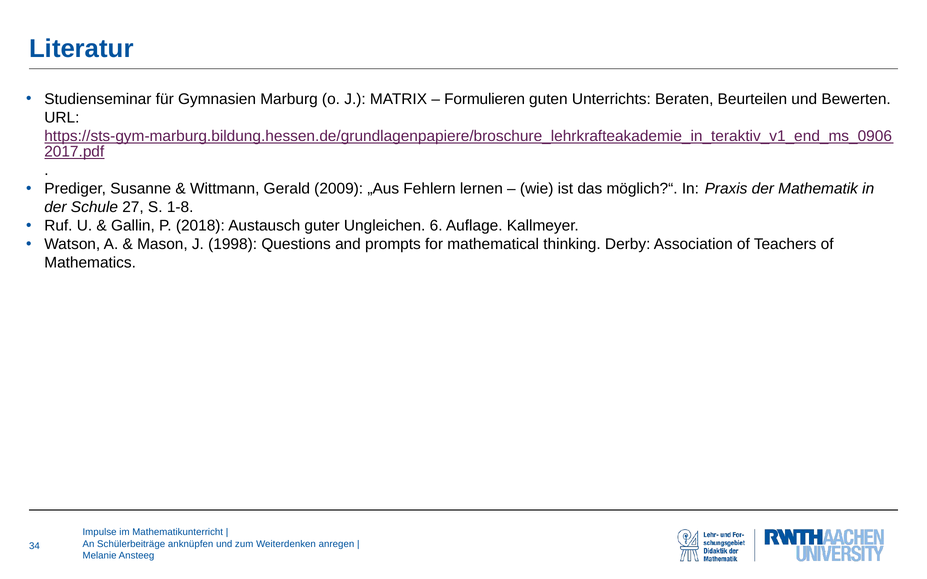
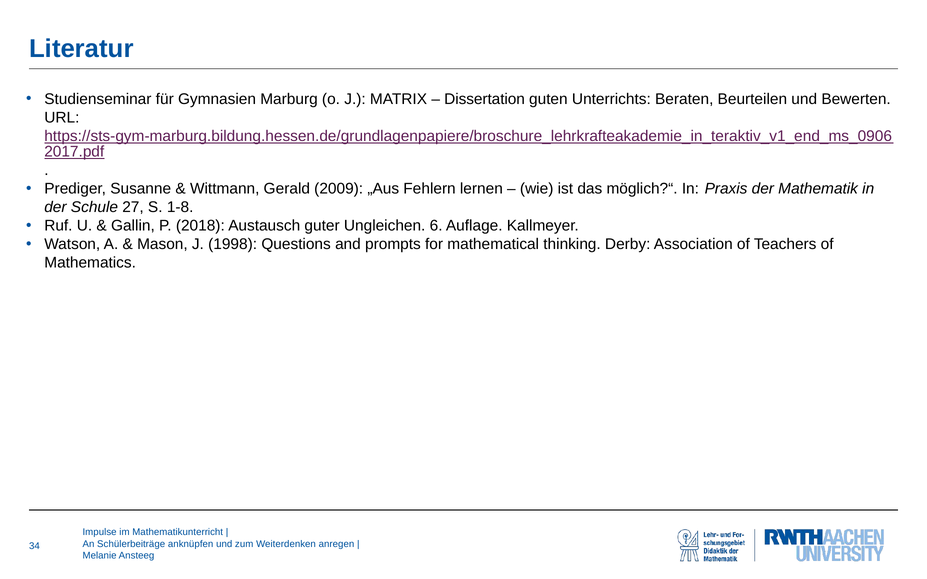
Formulieren: Formulieren -> Dissertation (485, 99)
